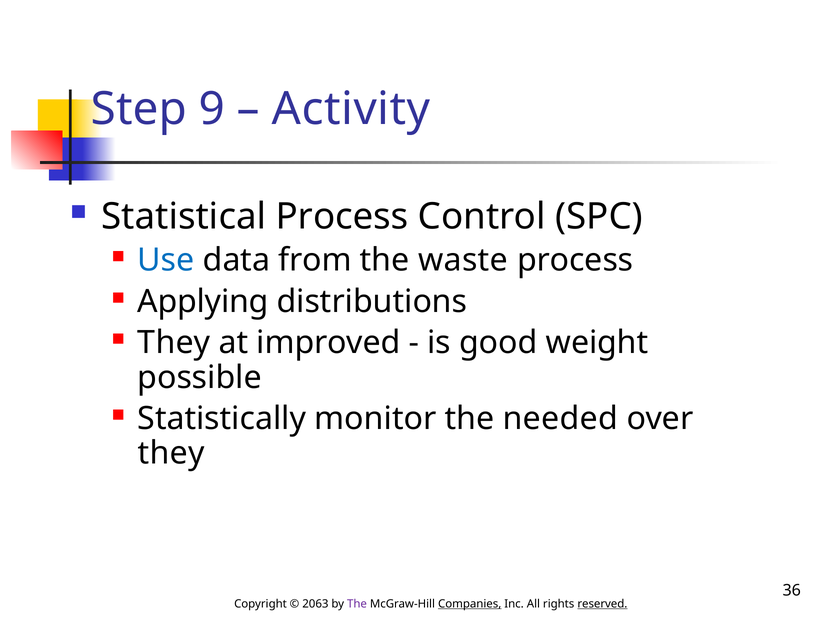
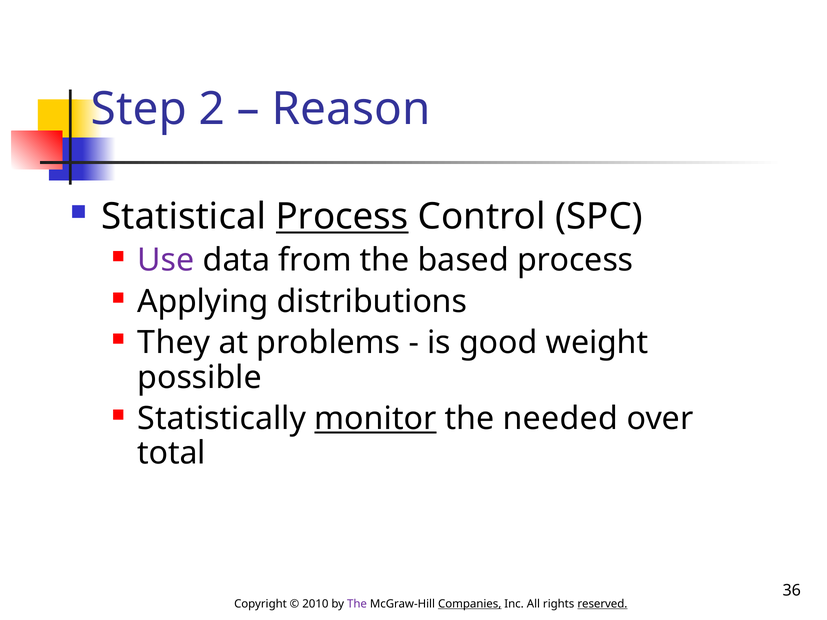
9: 9 -> 2 (212, 109)
Activity: Activity -> Reason (351, 109)
Process underline: none -> present (342, 217)
Use colour: blue -> purple (166, 260)
waste: waste -> based (463, 260)
improved: improved -> problems (328, 343)
monitor underline: none -> present (375, 419)
they: they -> total (172, 454)
2063: 2063 -> 2010 (315, 604)
